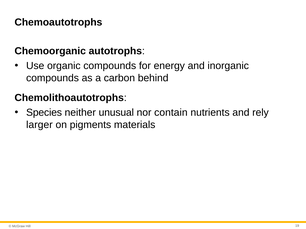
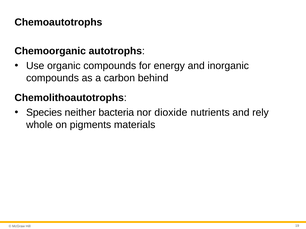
unusual: unusual -> bacteria (116, 113)
contain: contain -> dioxide (171, 113)
larger: larger -> whole (39, 125)
